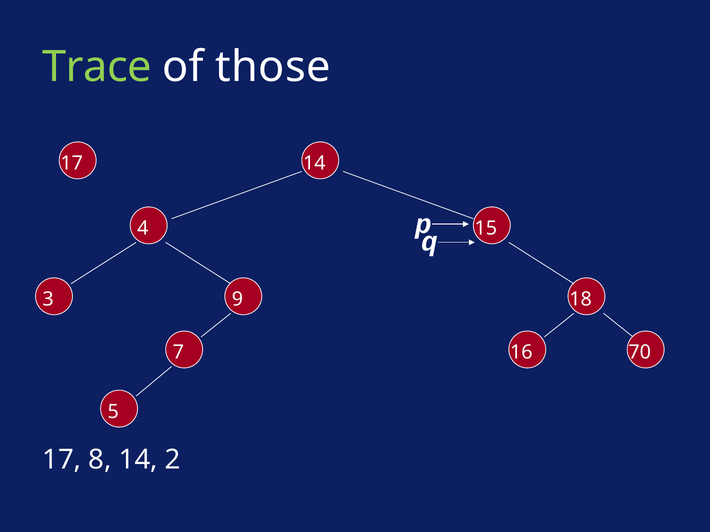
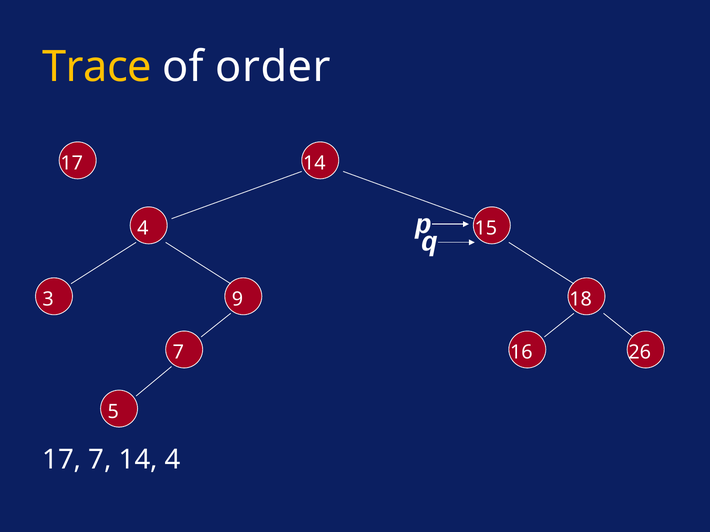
Trace colour: light green -> yellow (97, 67)
those: those -> order (273, 67)
70: 70 -> 26 (640, 353)
17 8: 8 -> 7 (100, 460)
14 2: 2 -> 4 (173, 460)
